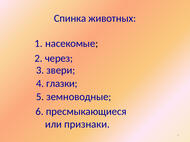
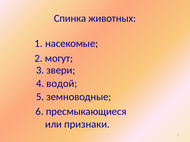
через: через -> могут (59, 58)
глазки: глазки -> водой (62, 84)
